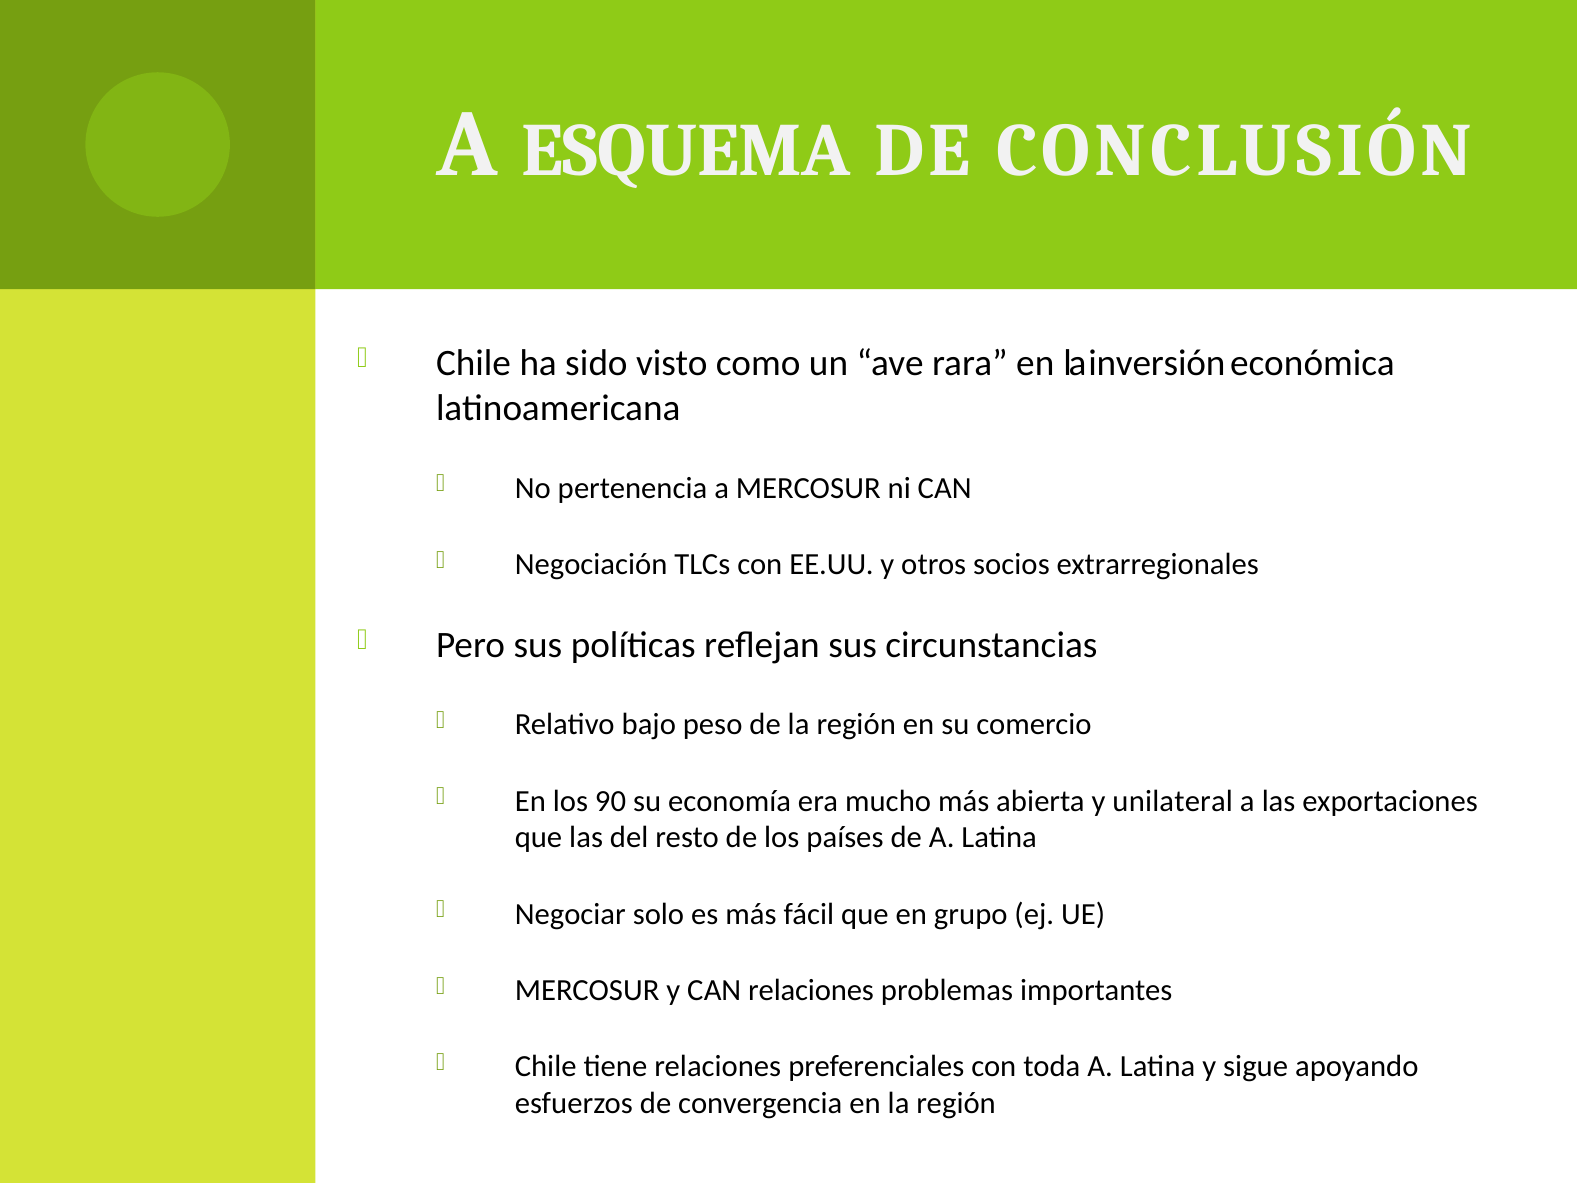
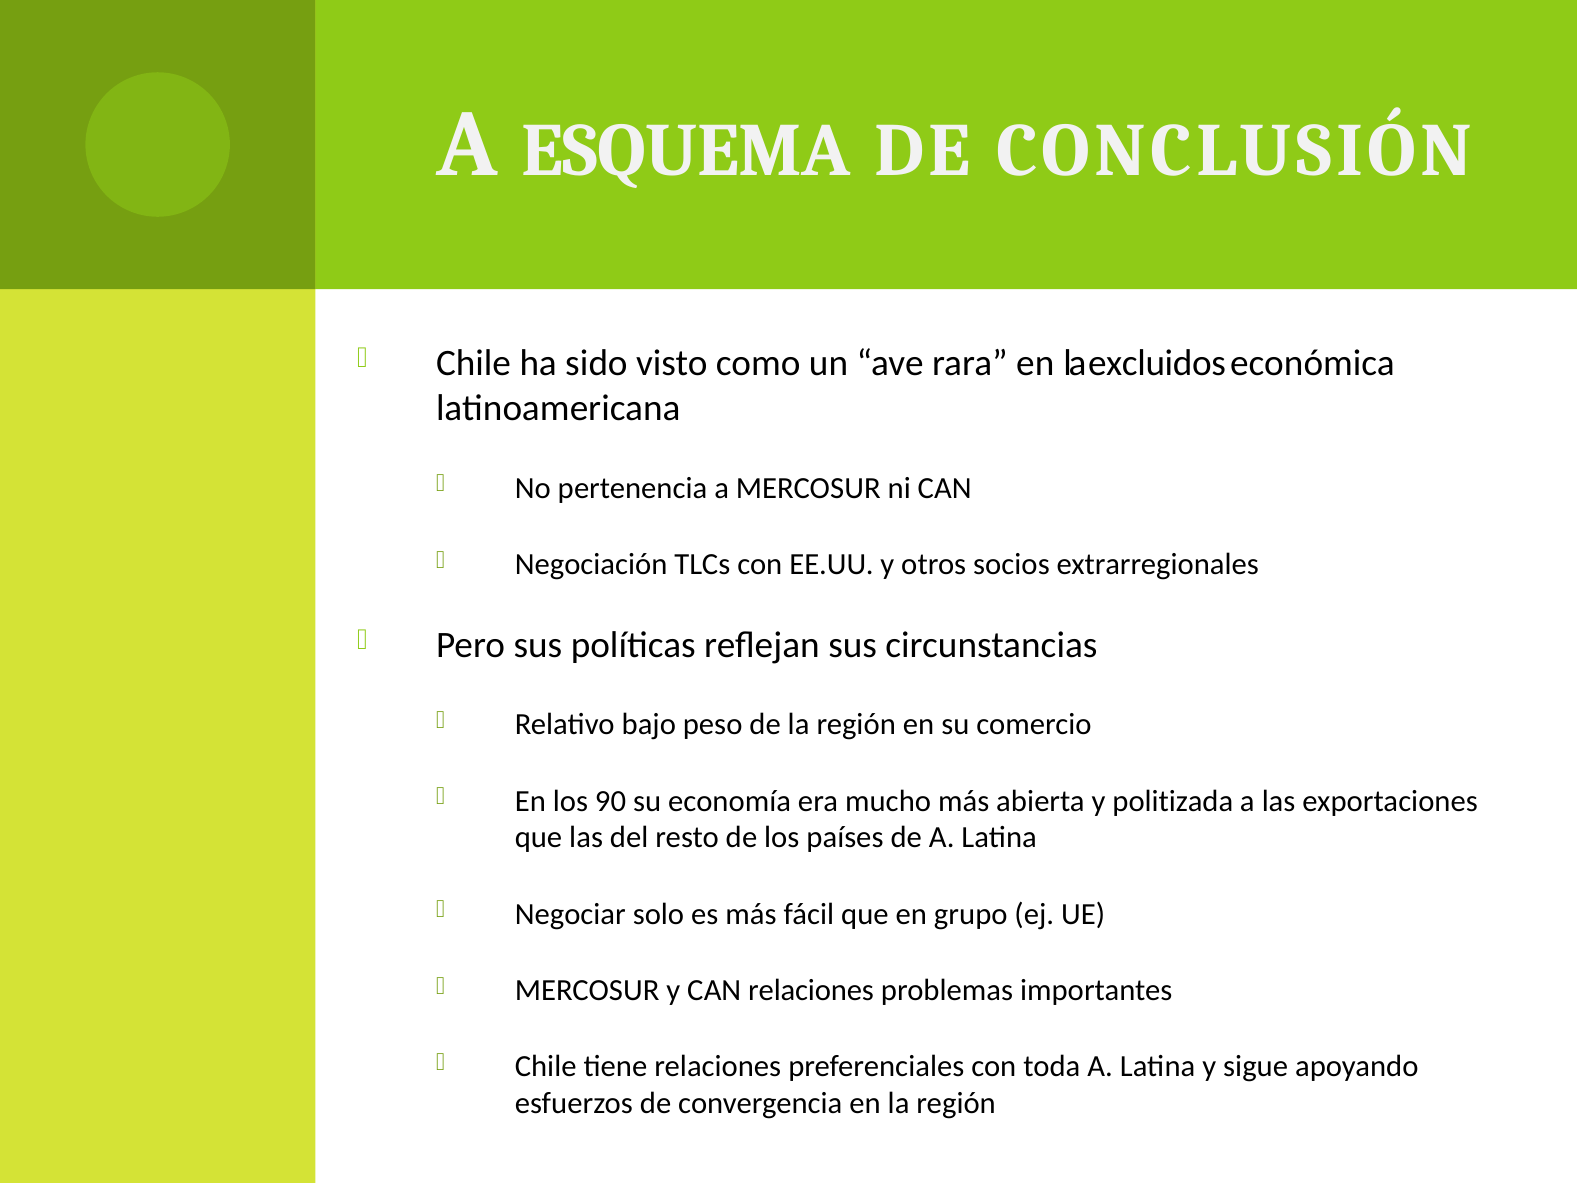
inversión: inversión -> excluidos (1157, 363)
unilateral: unilateral -> politizada (1173, 801)
